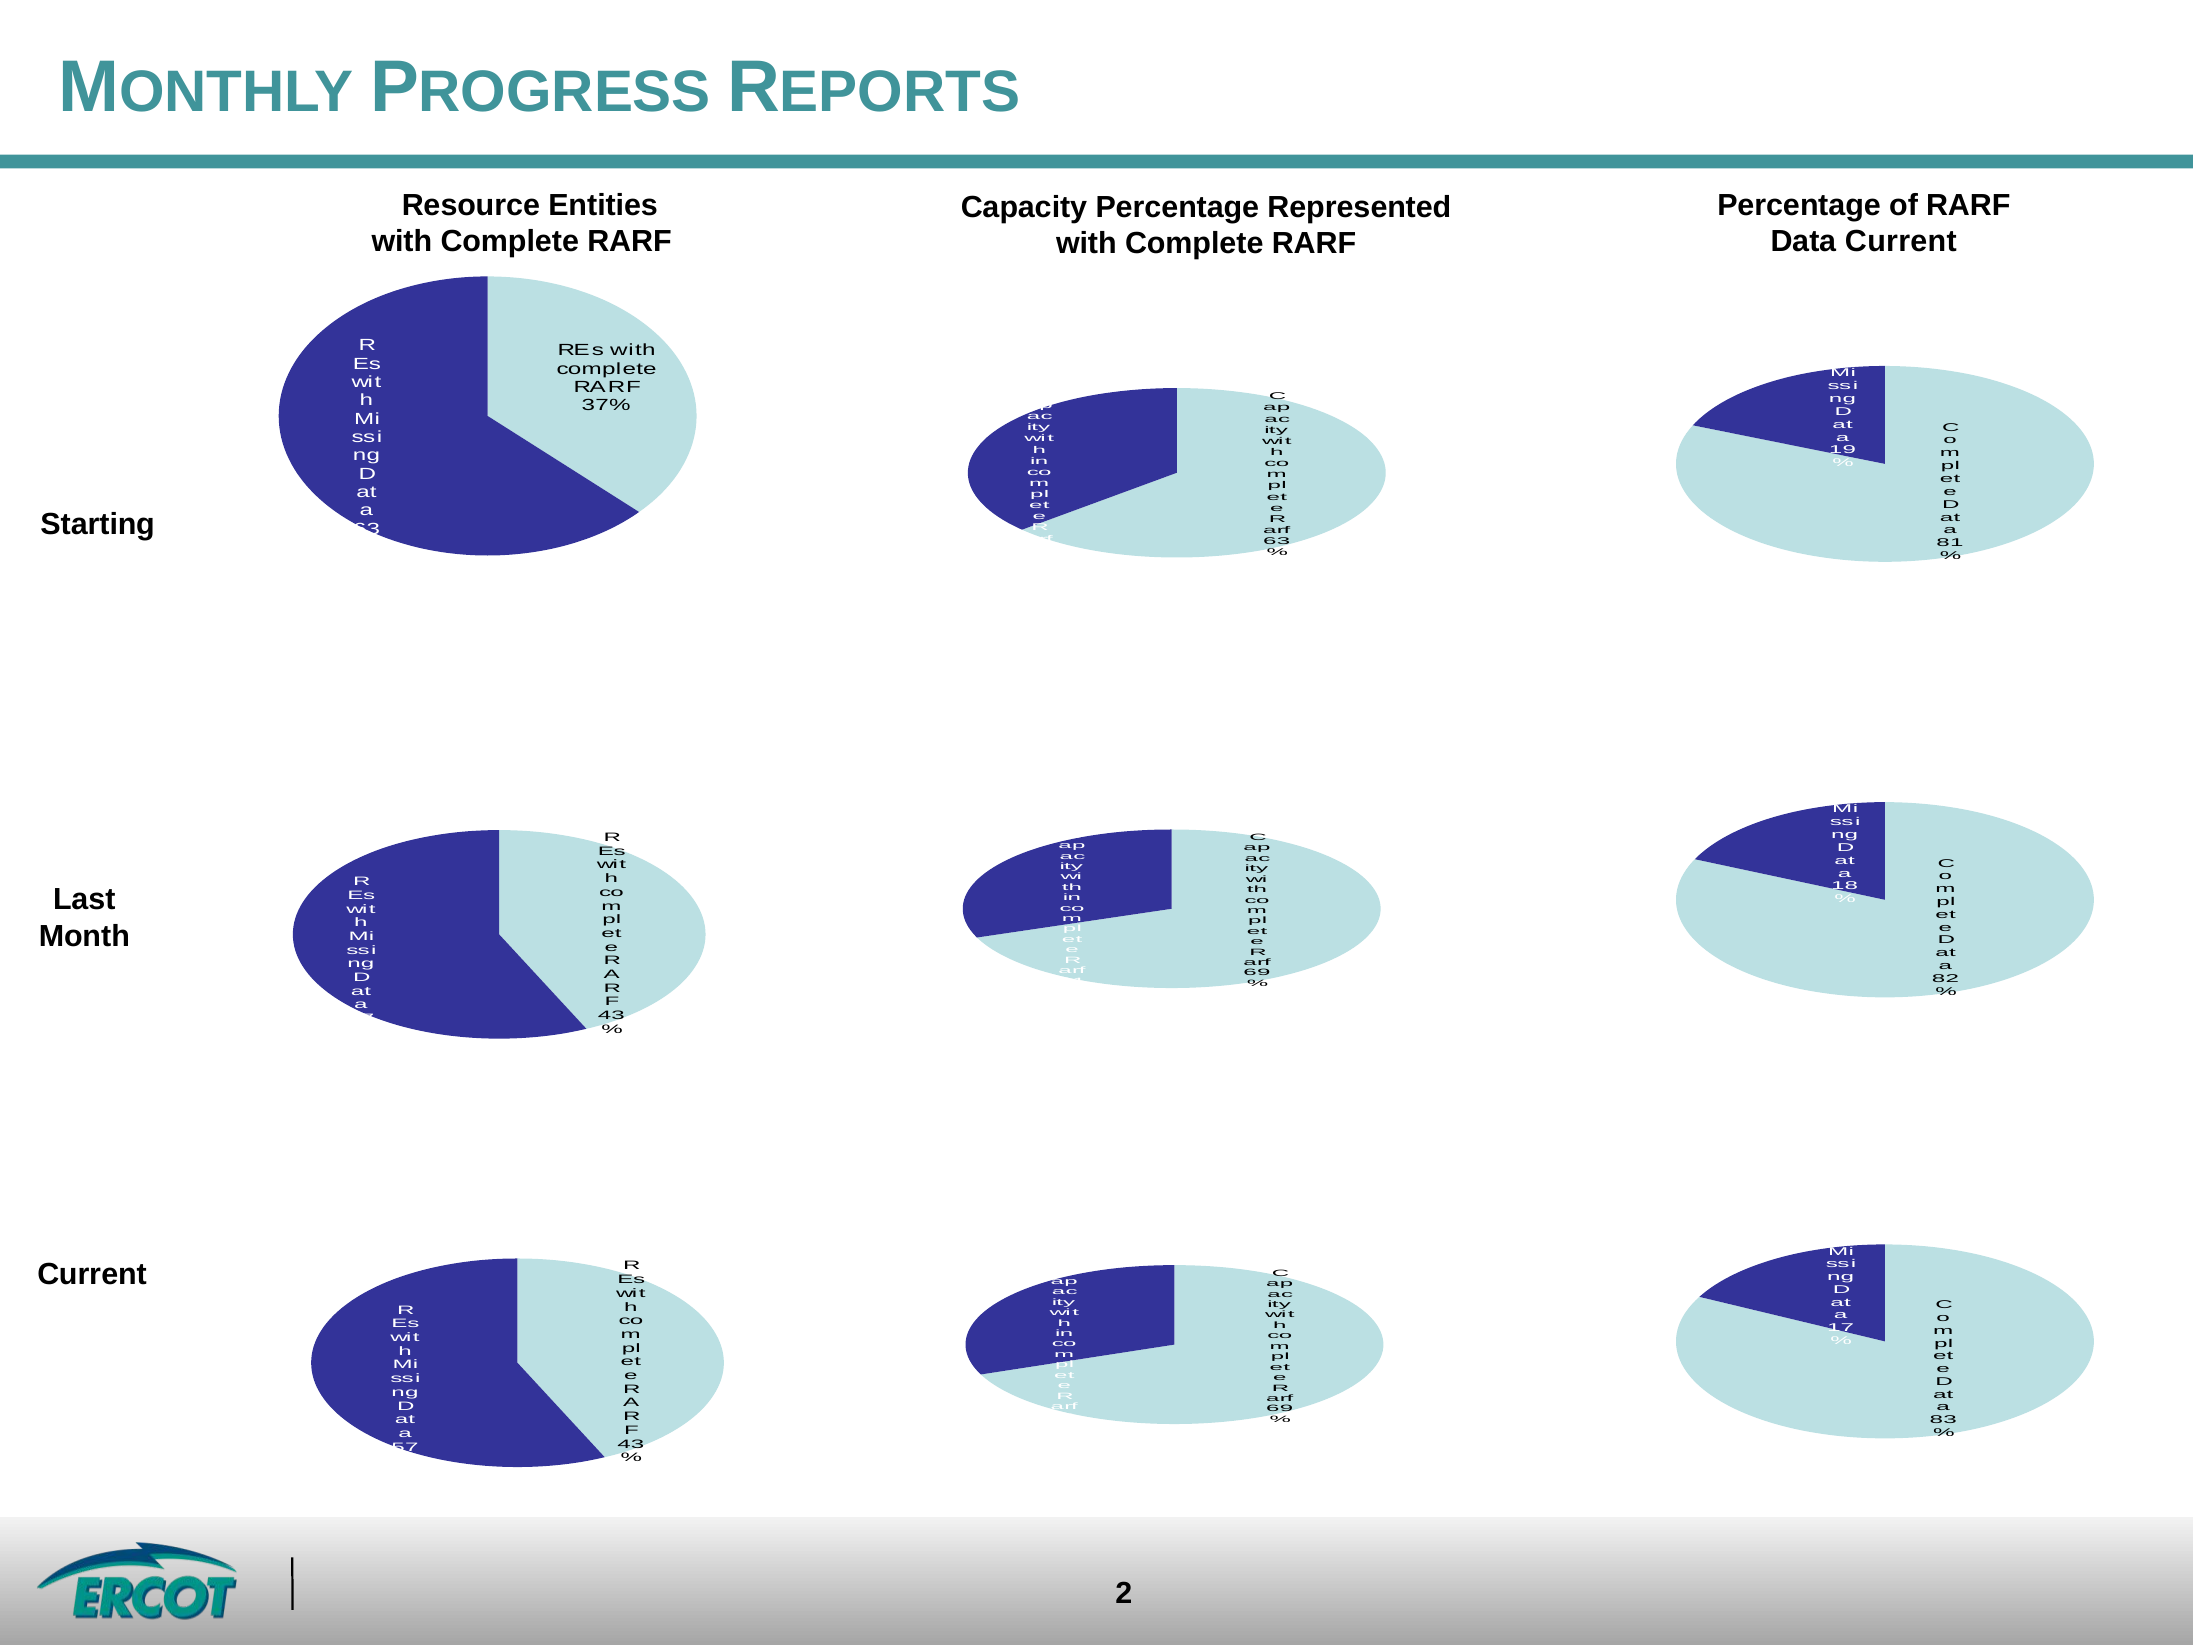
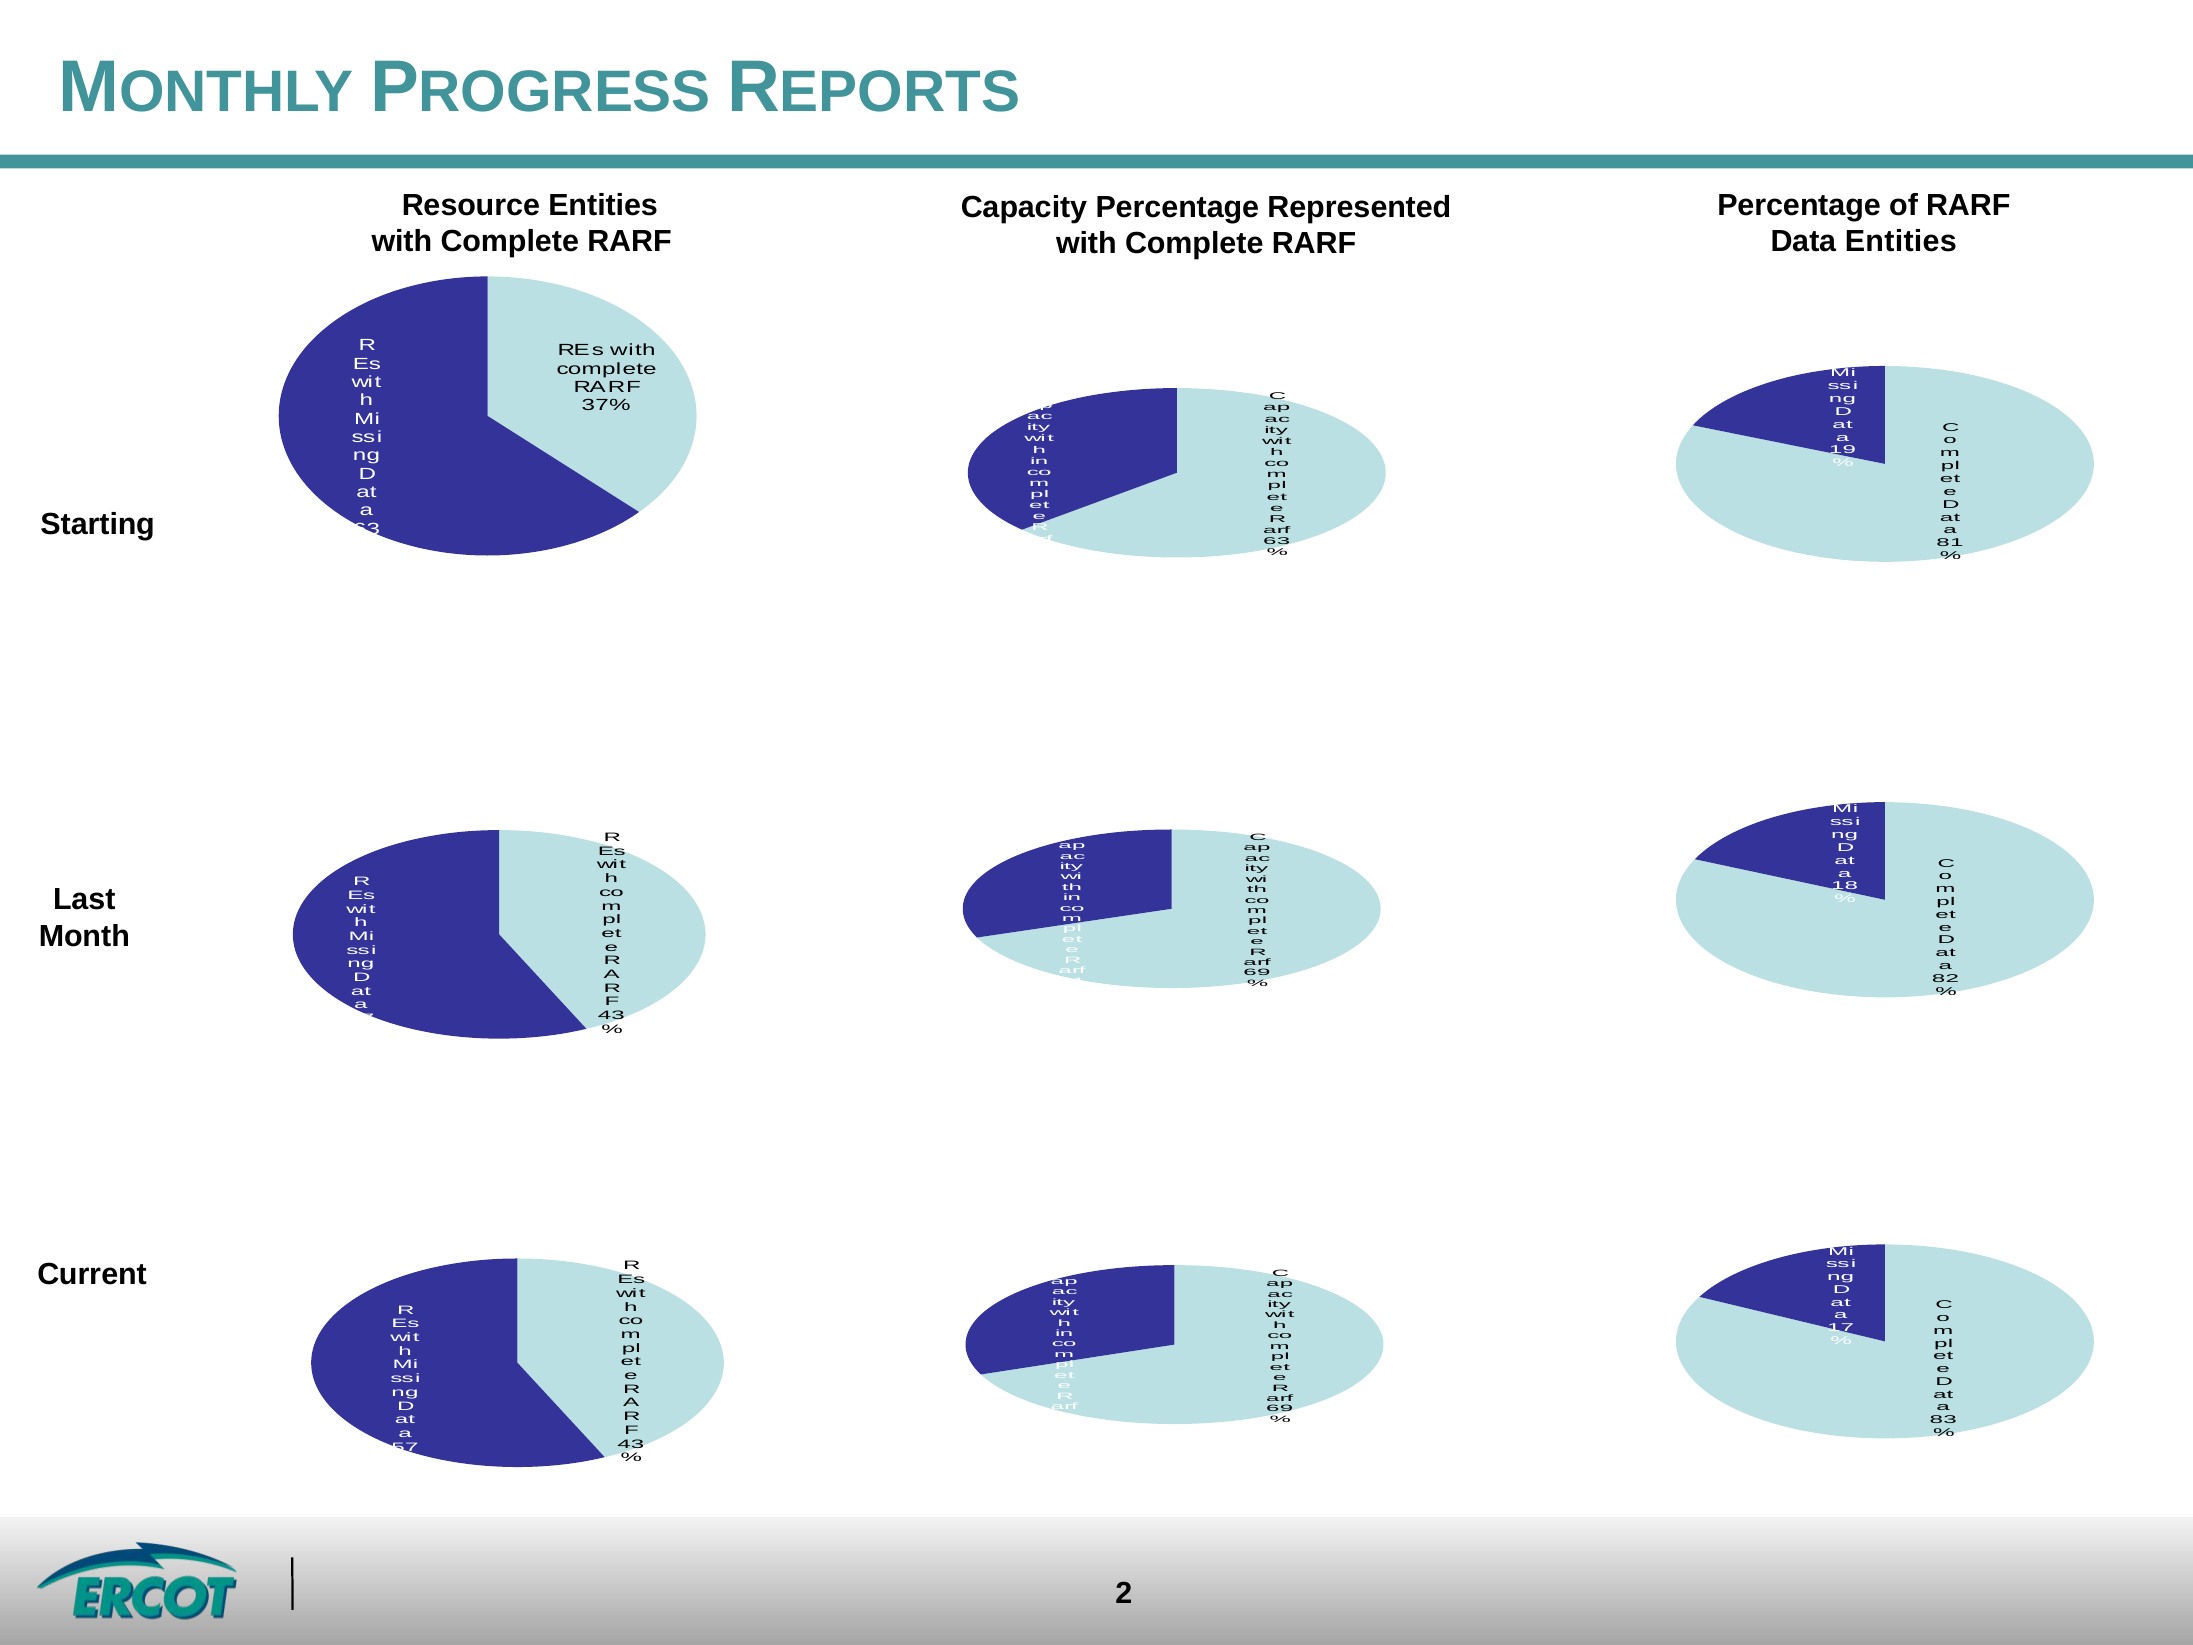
Data Current: Current -> Entities (1901, 242)
